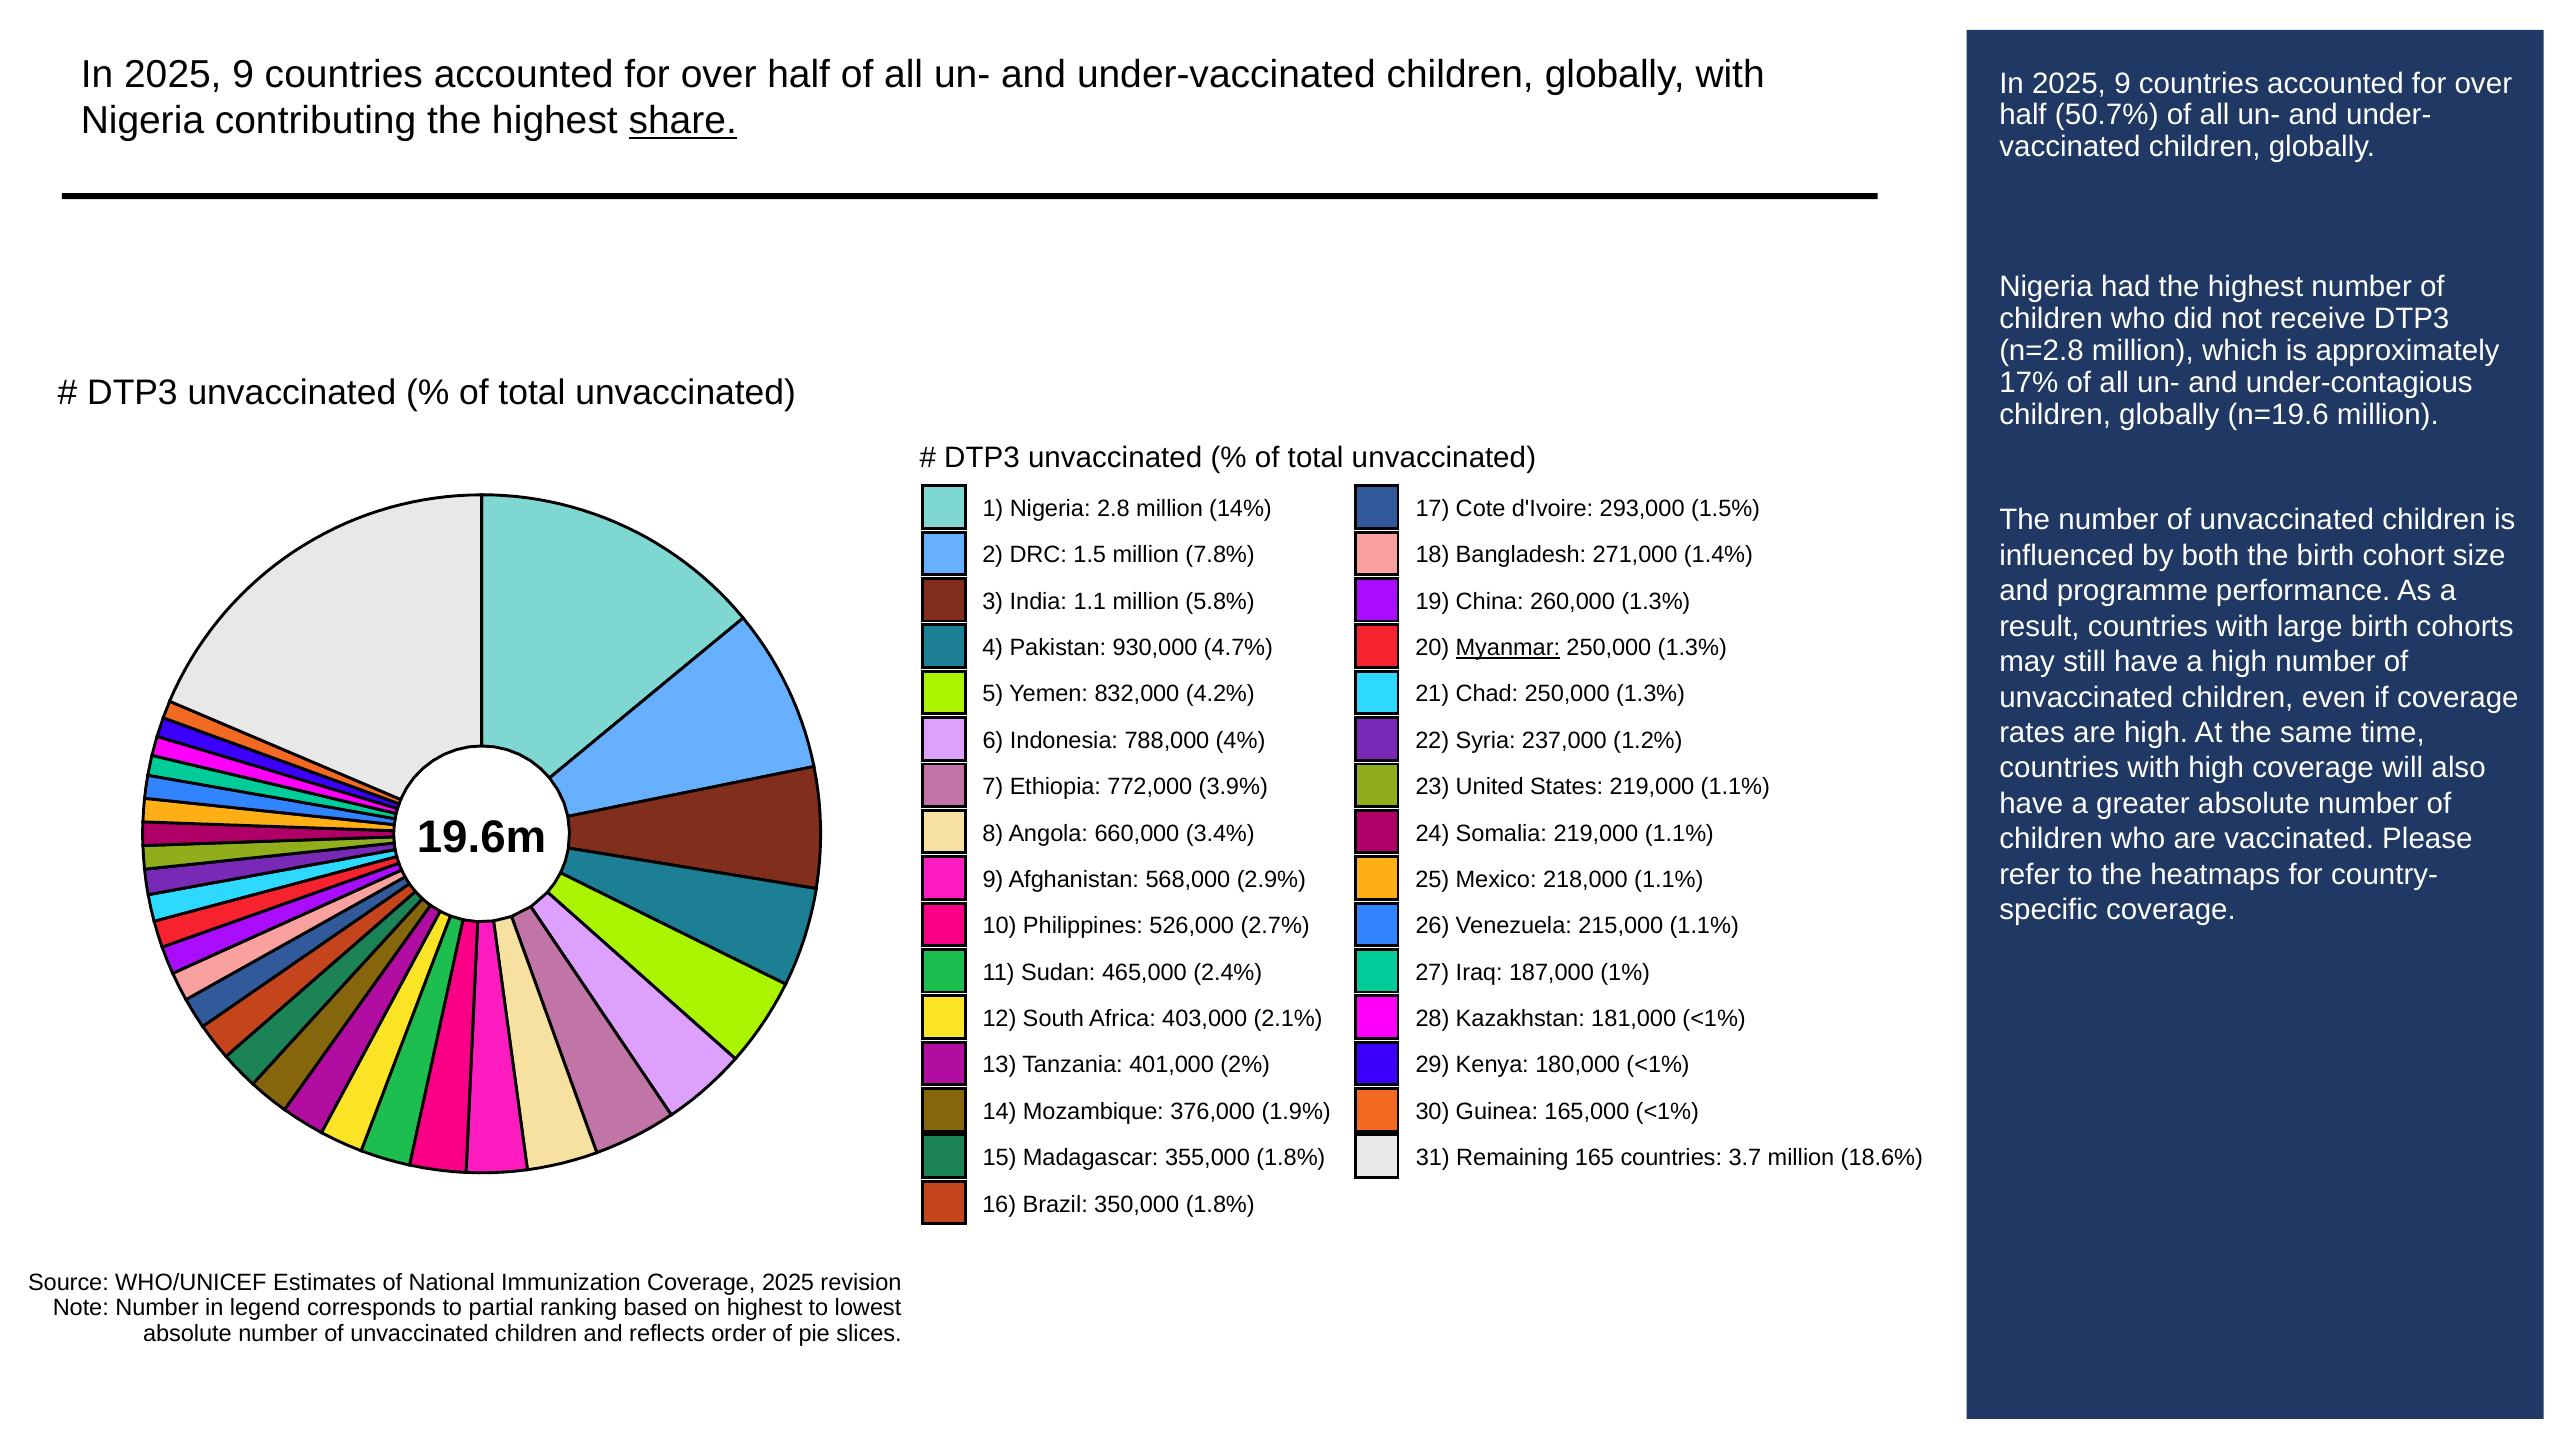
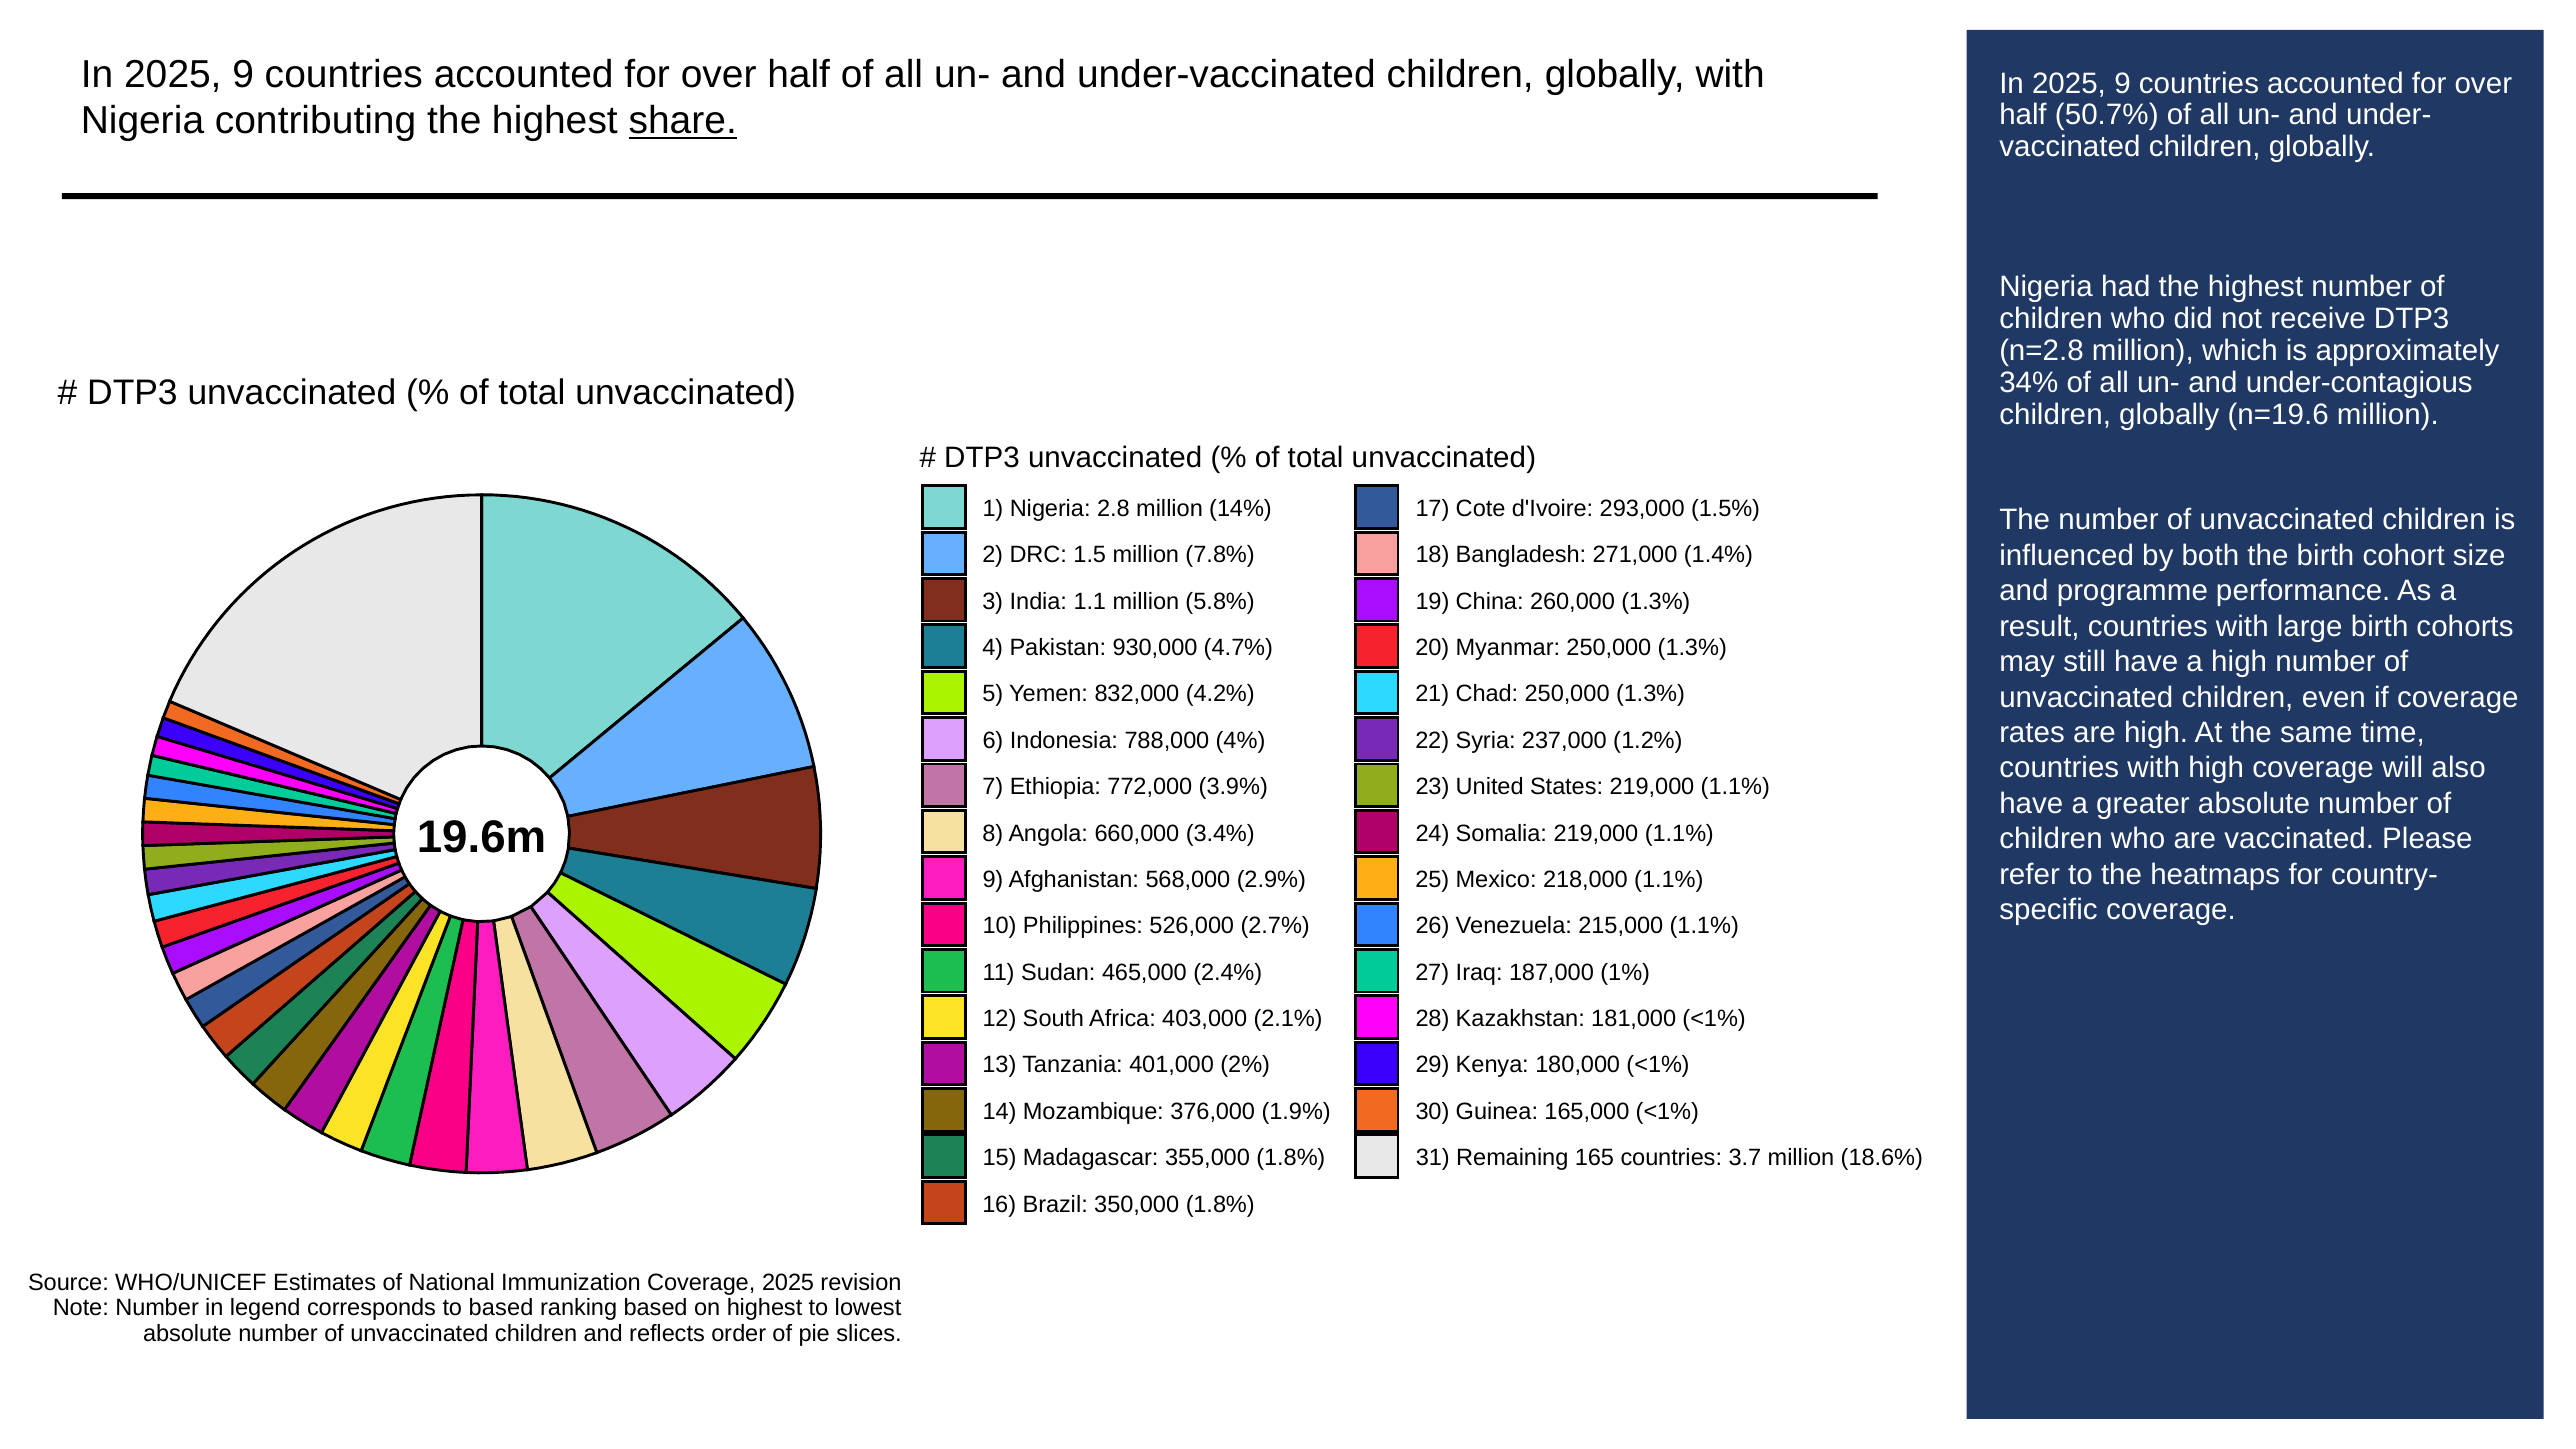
17%: 17% -> 34% (2029, 382)
Myanmar underline: present -> none (1508, 648)
to partial: partial -> based (501, 1308)
